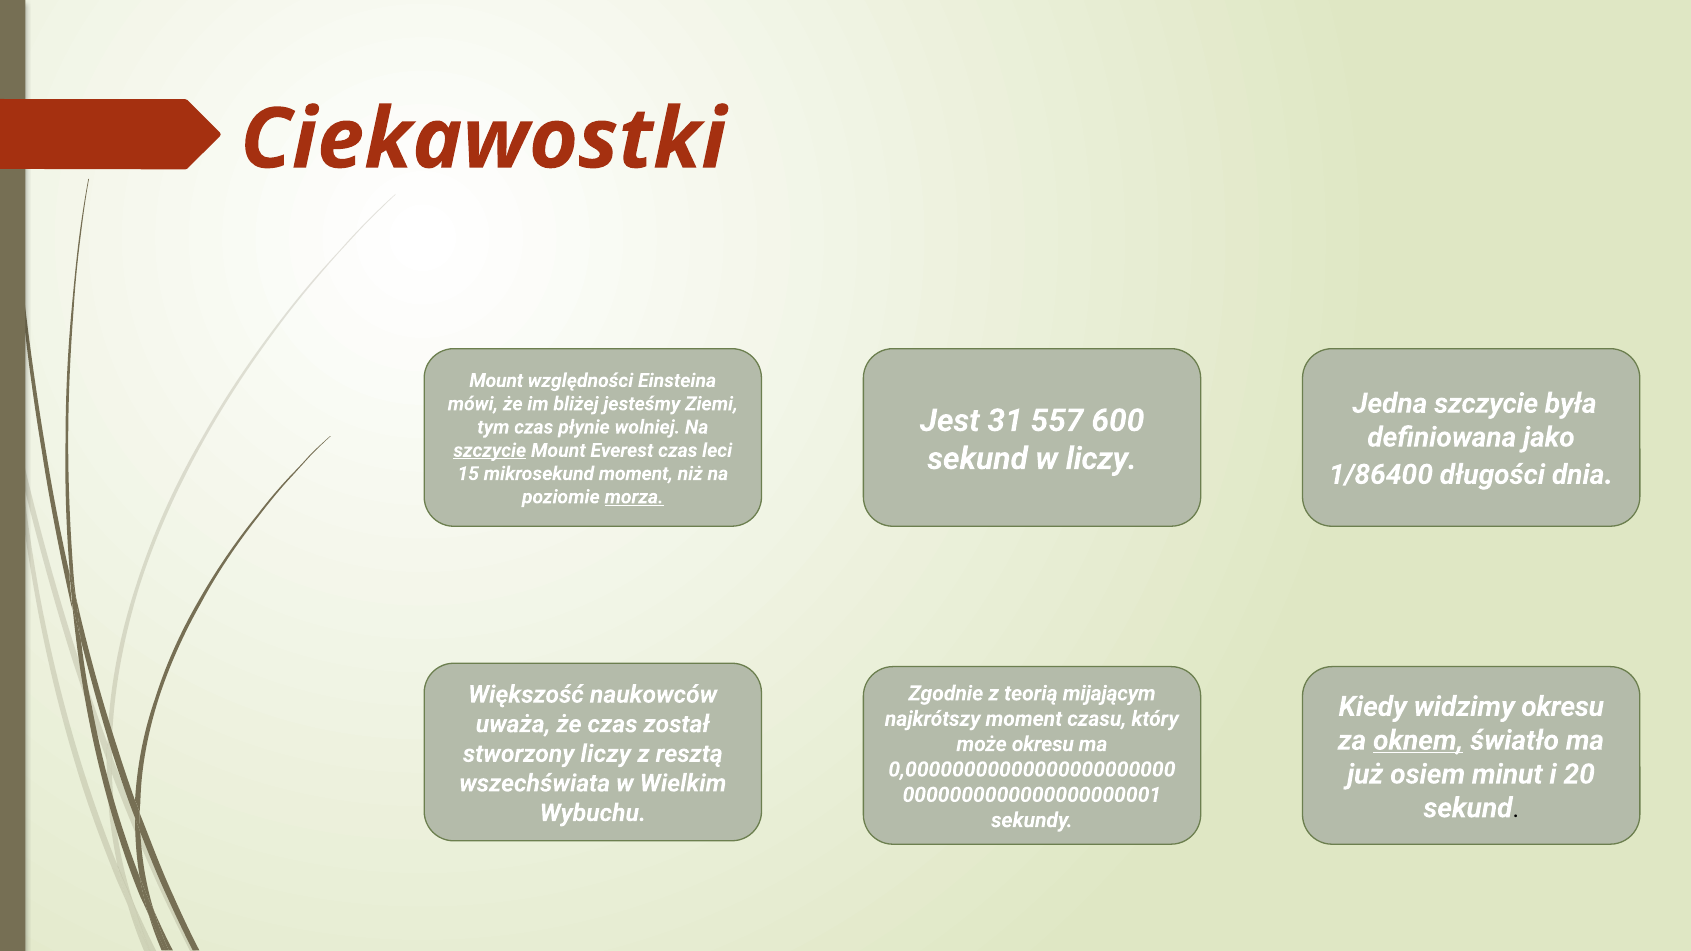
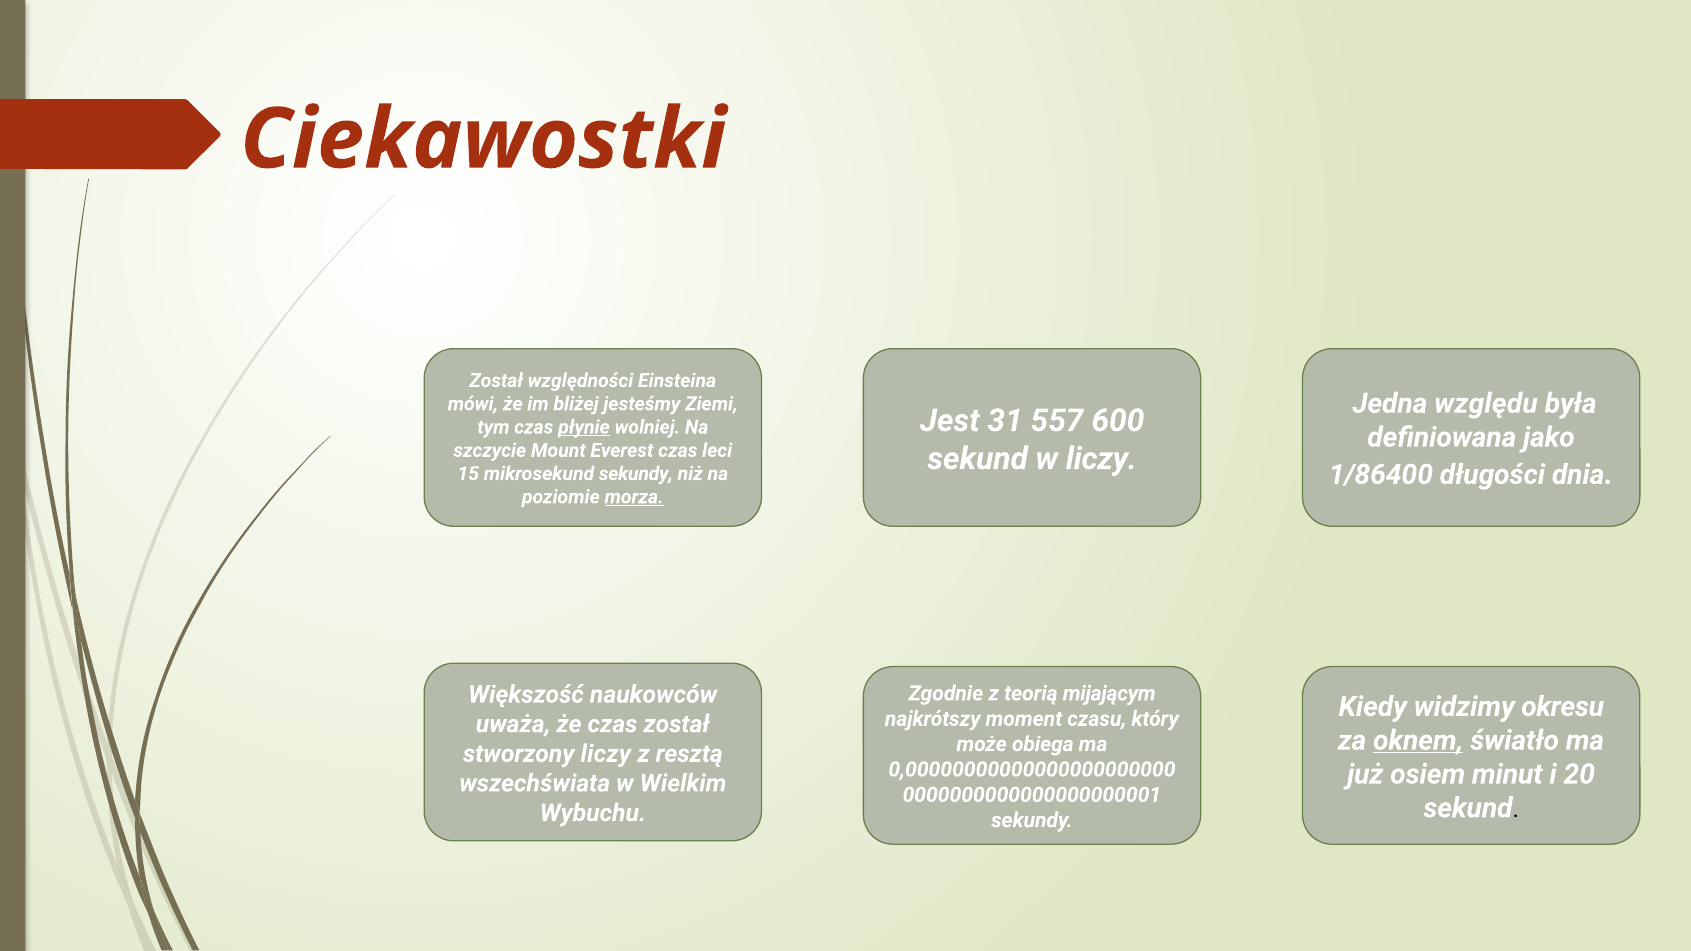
Mount: Mount -> Został (496, 381)
Jedna szczycie: szczycie -> względu (1486, 404)
płynie underline: none -> present (584, 427)
szczycie underline: present -> none (490, 450)
mikrosekund moment: moment -> sekundy (636, 474)
może okresu: okresu -> obiega (1043, 744)
